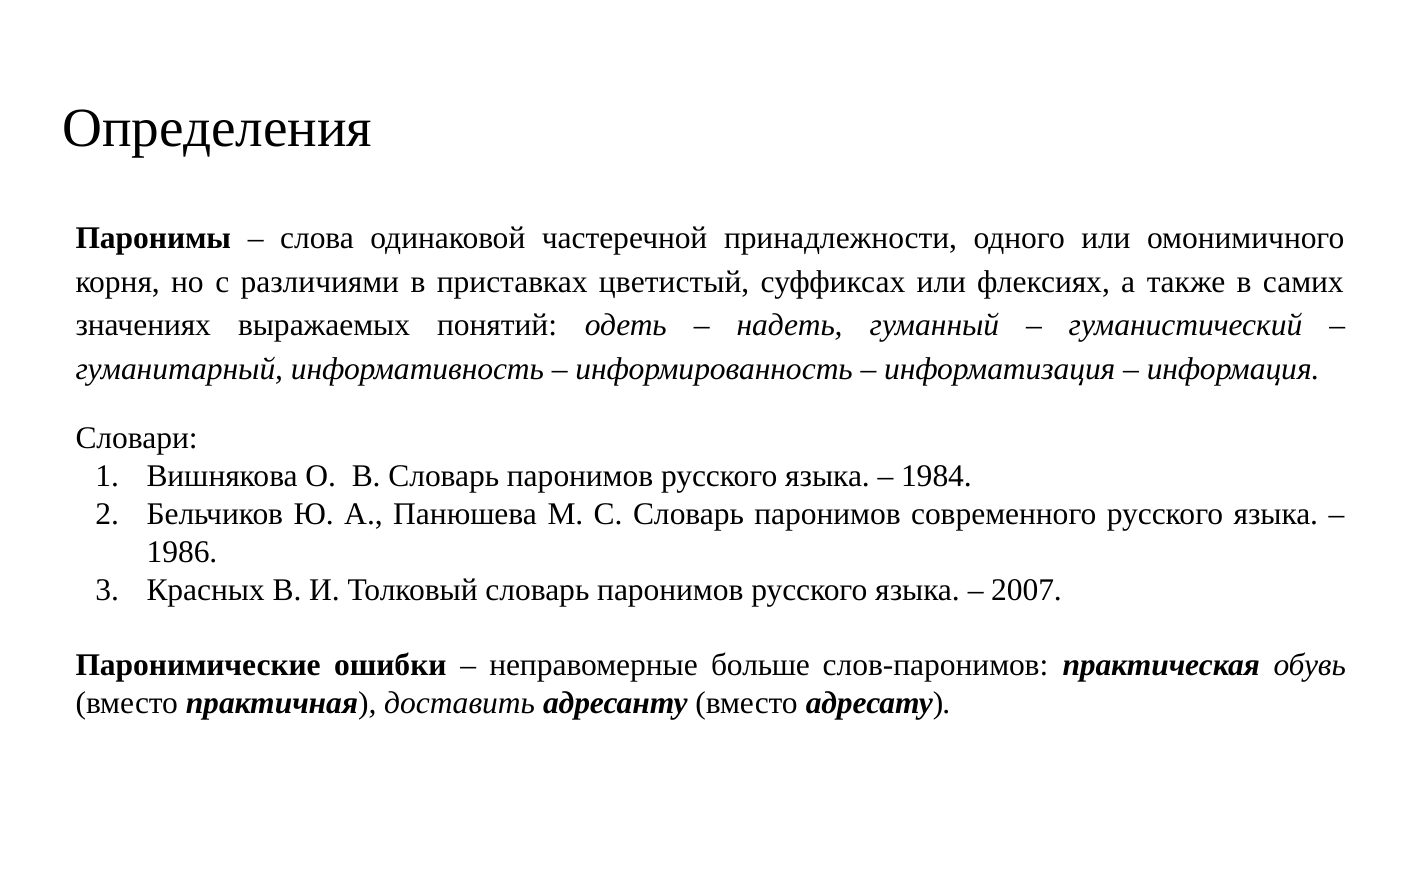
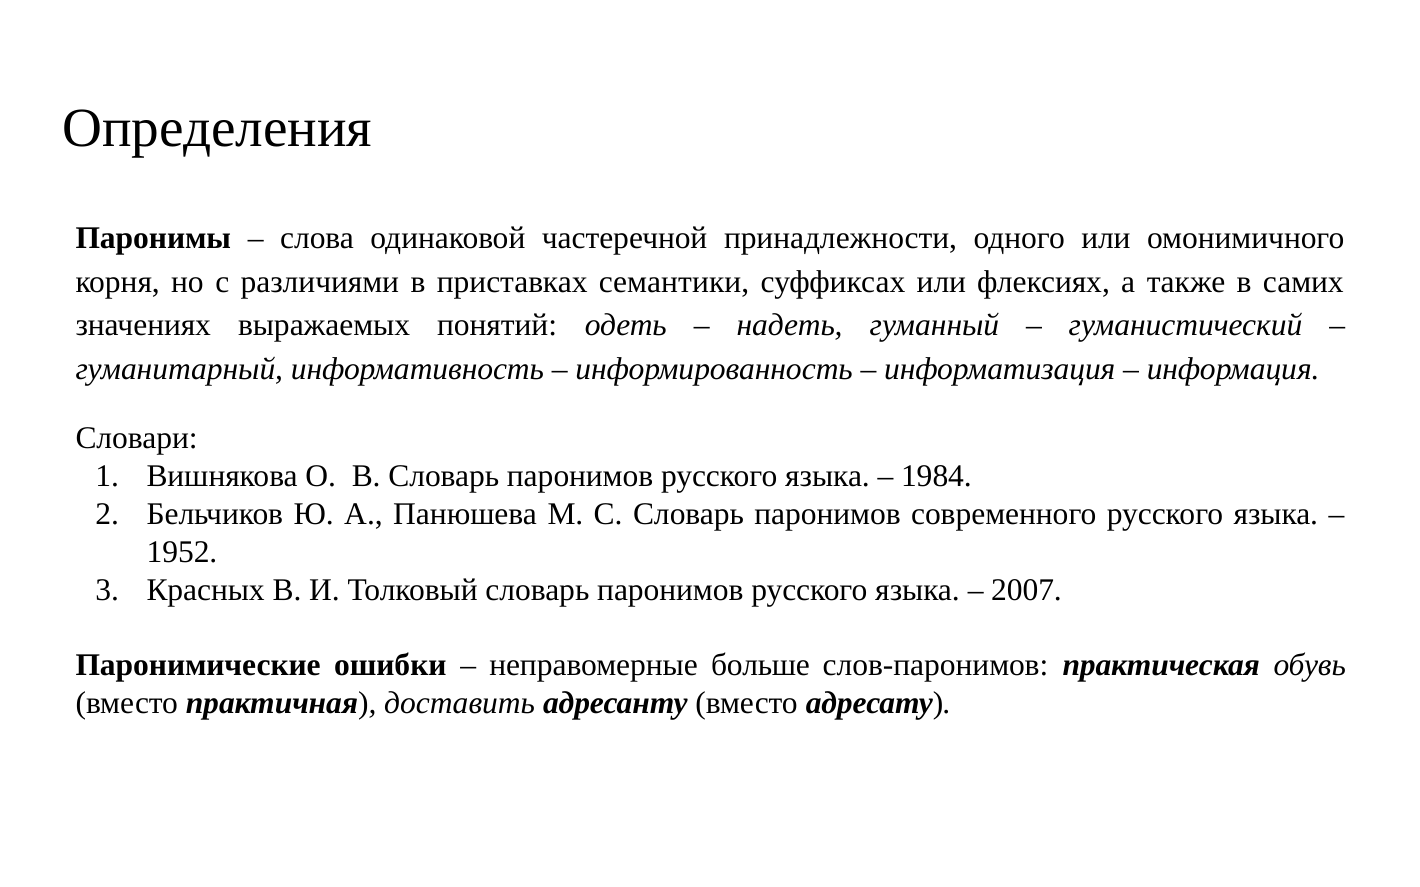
цветистый: цветистый -> семантики (674, 282)
1986: 1986 -> 1952 (182, 552)
